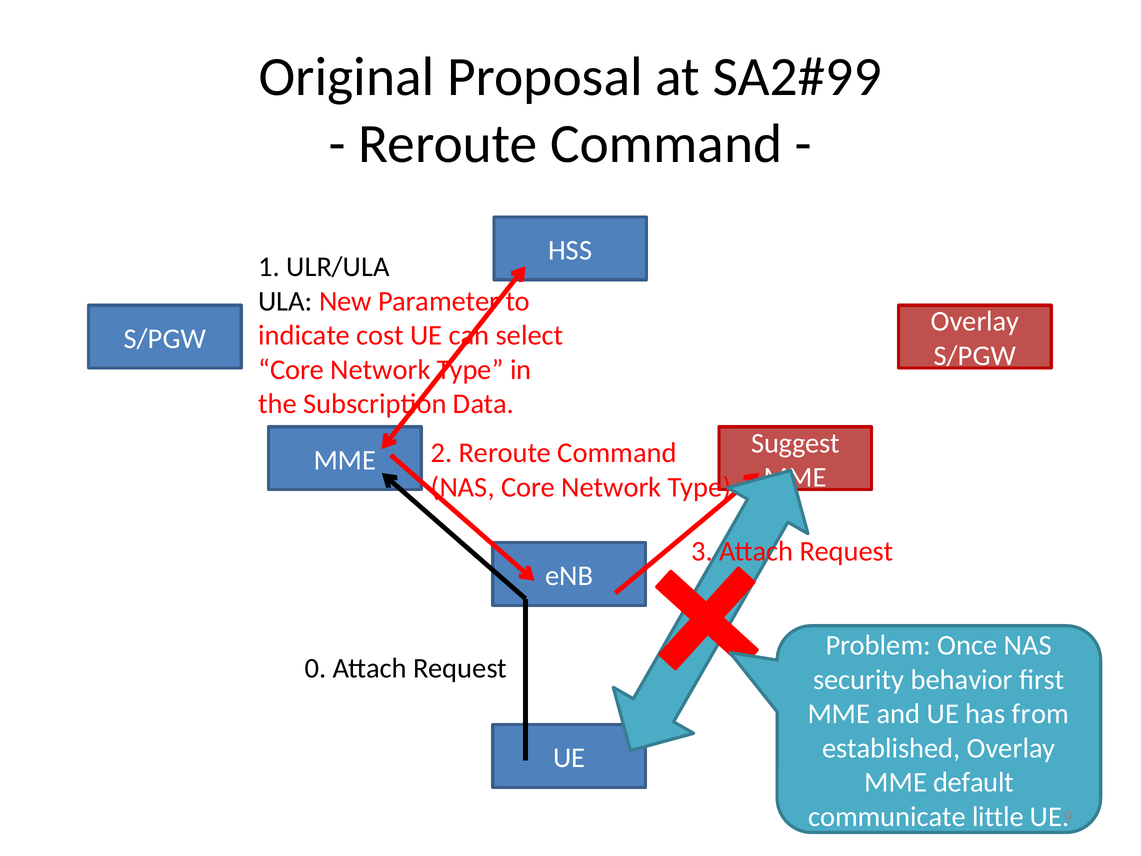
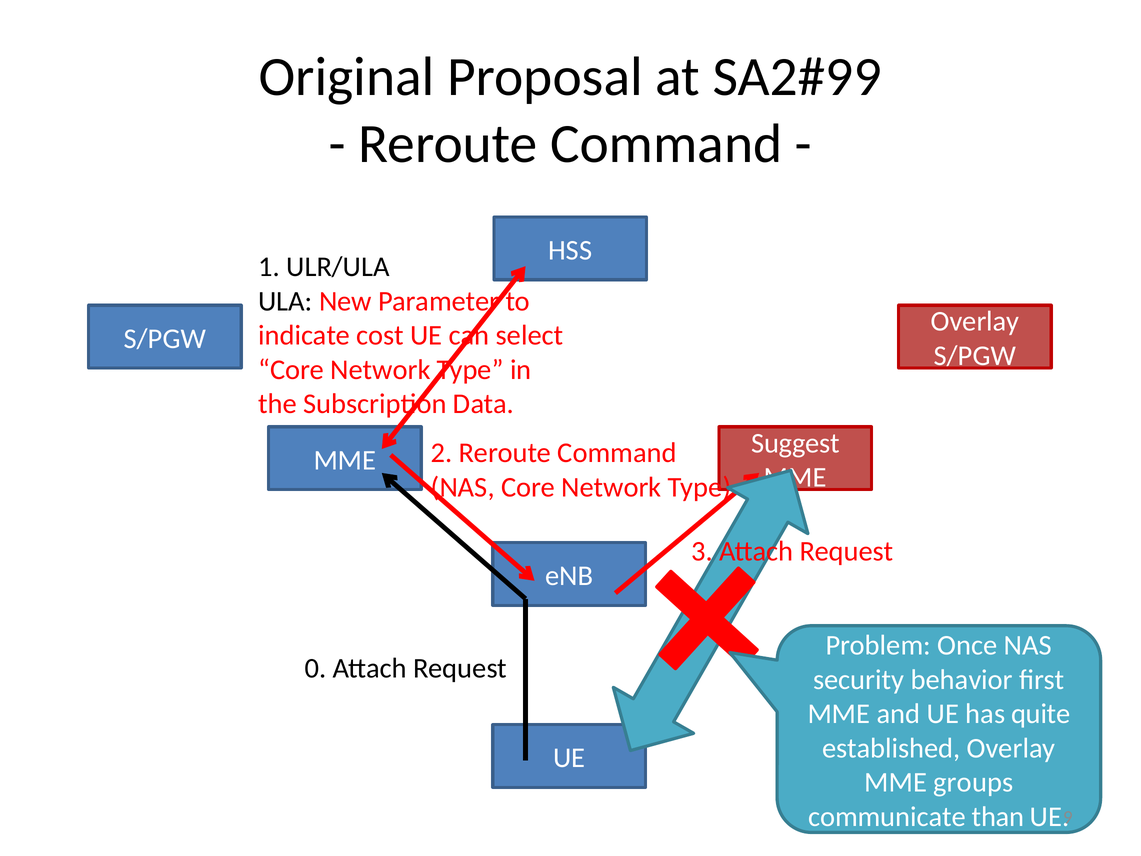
from: from -> quite (1041, 714)
default: default -> groups (973, 782)
little: little -> than (998, 816)
